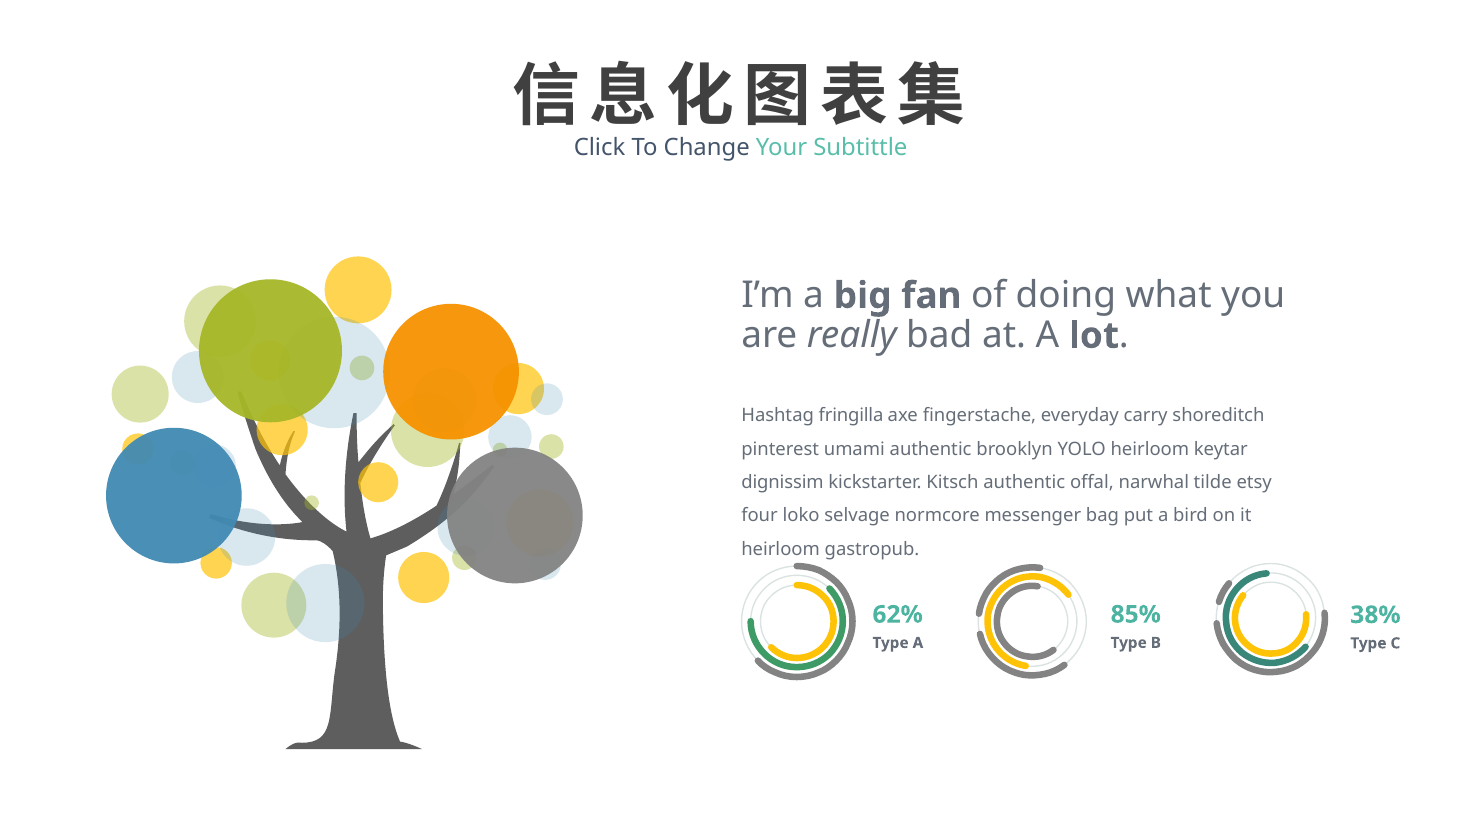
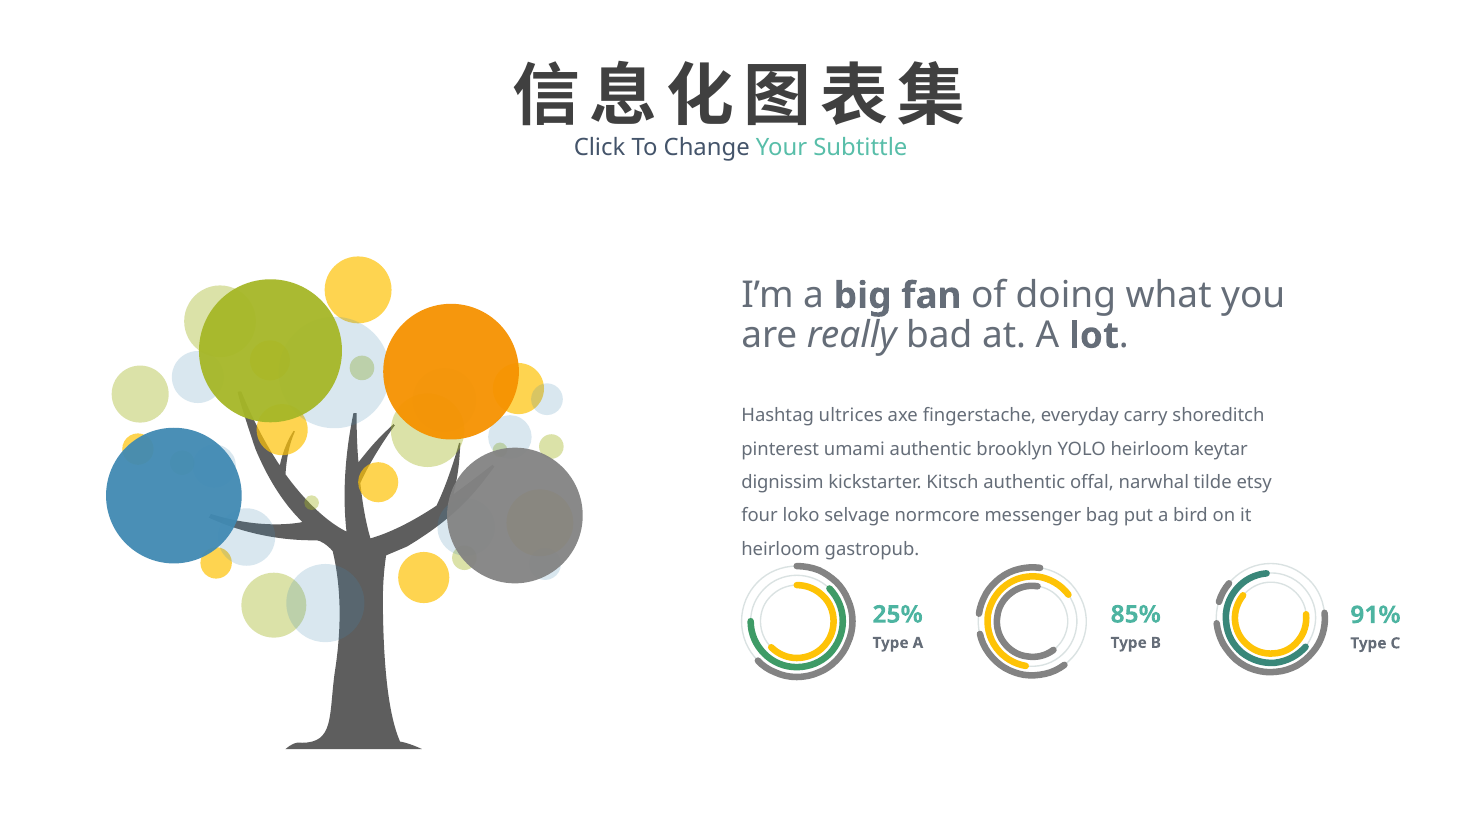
fringilla: fringilla -> ultrices (851, 416)
62%: 62% -> 25% (898, 615)
38%: 38% -> 91% (1375, 615)
